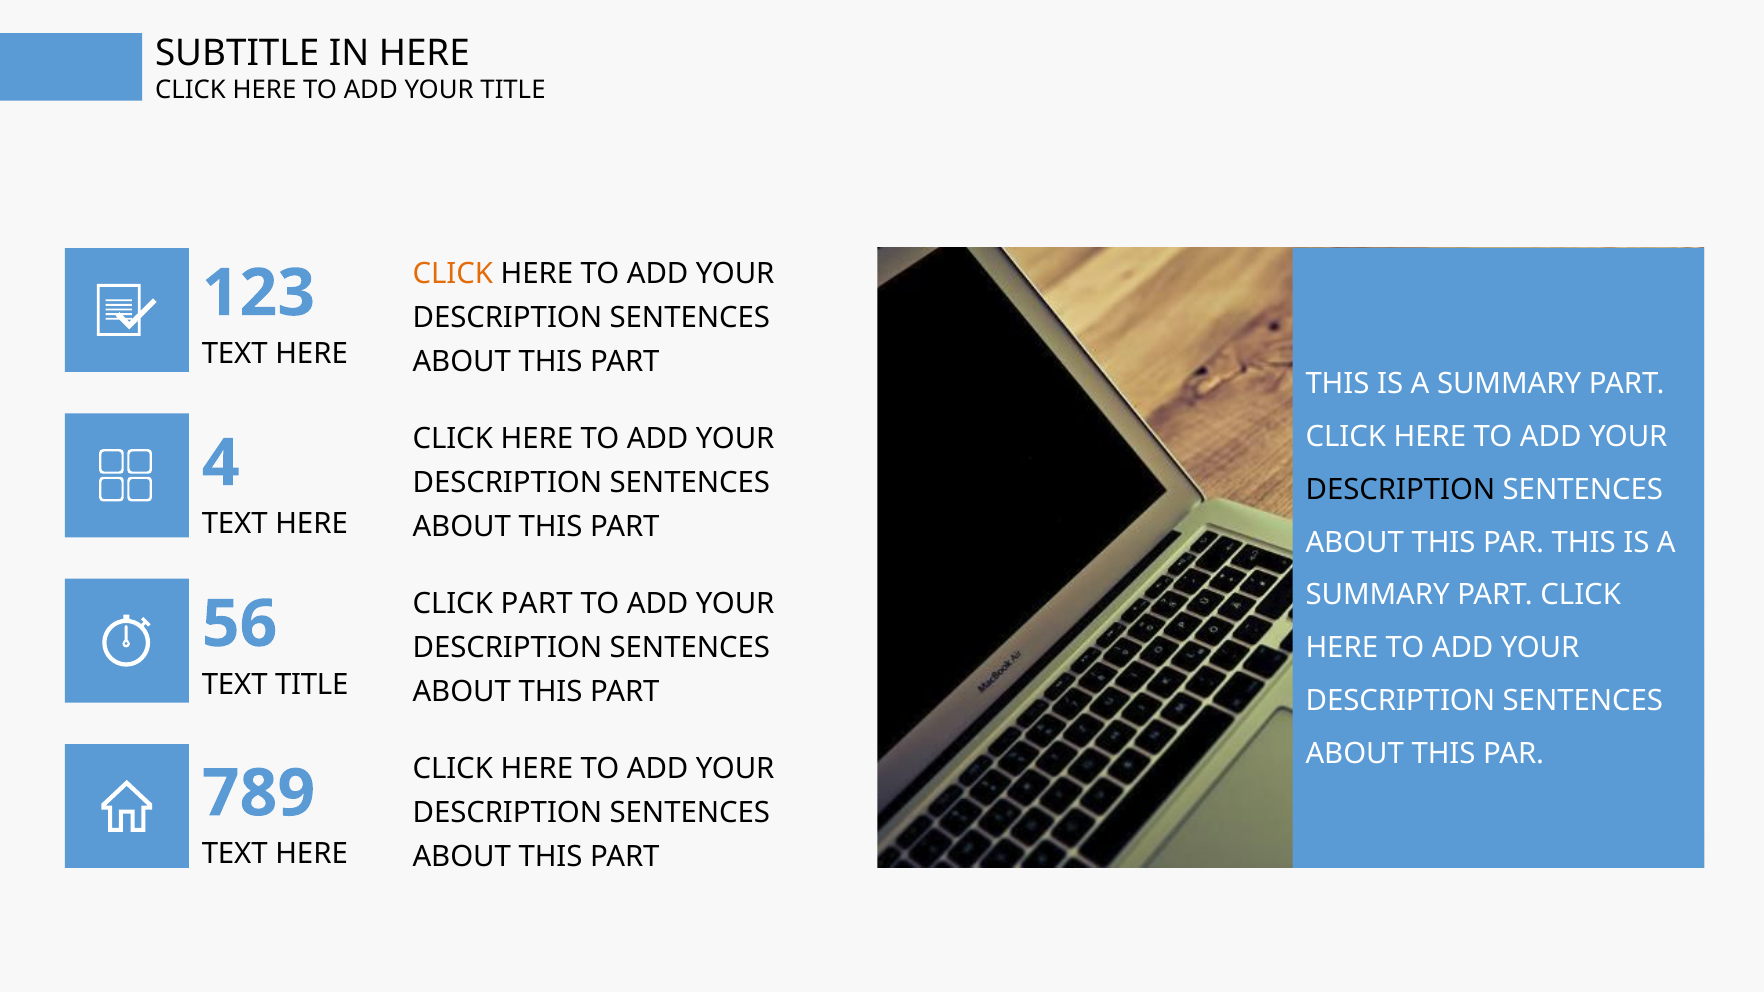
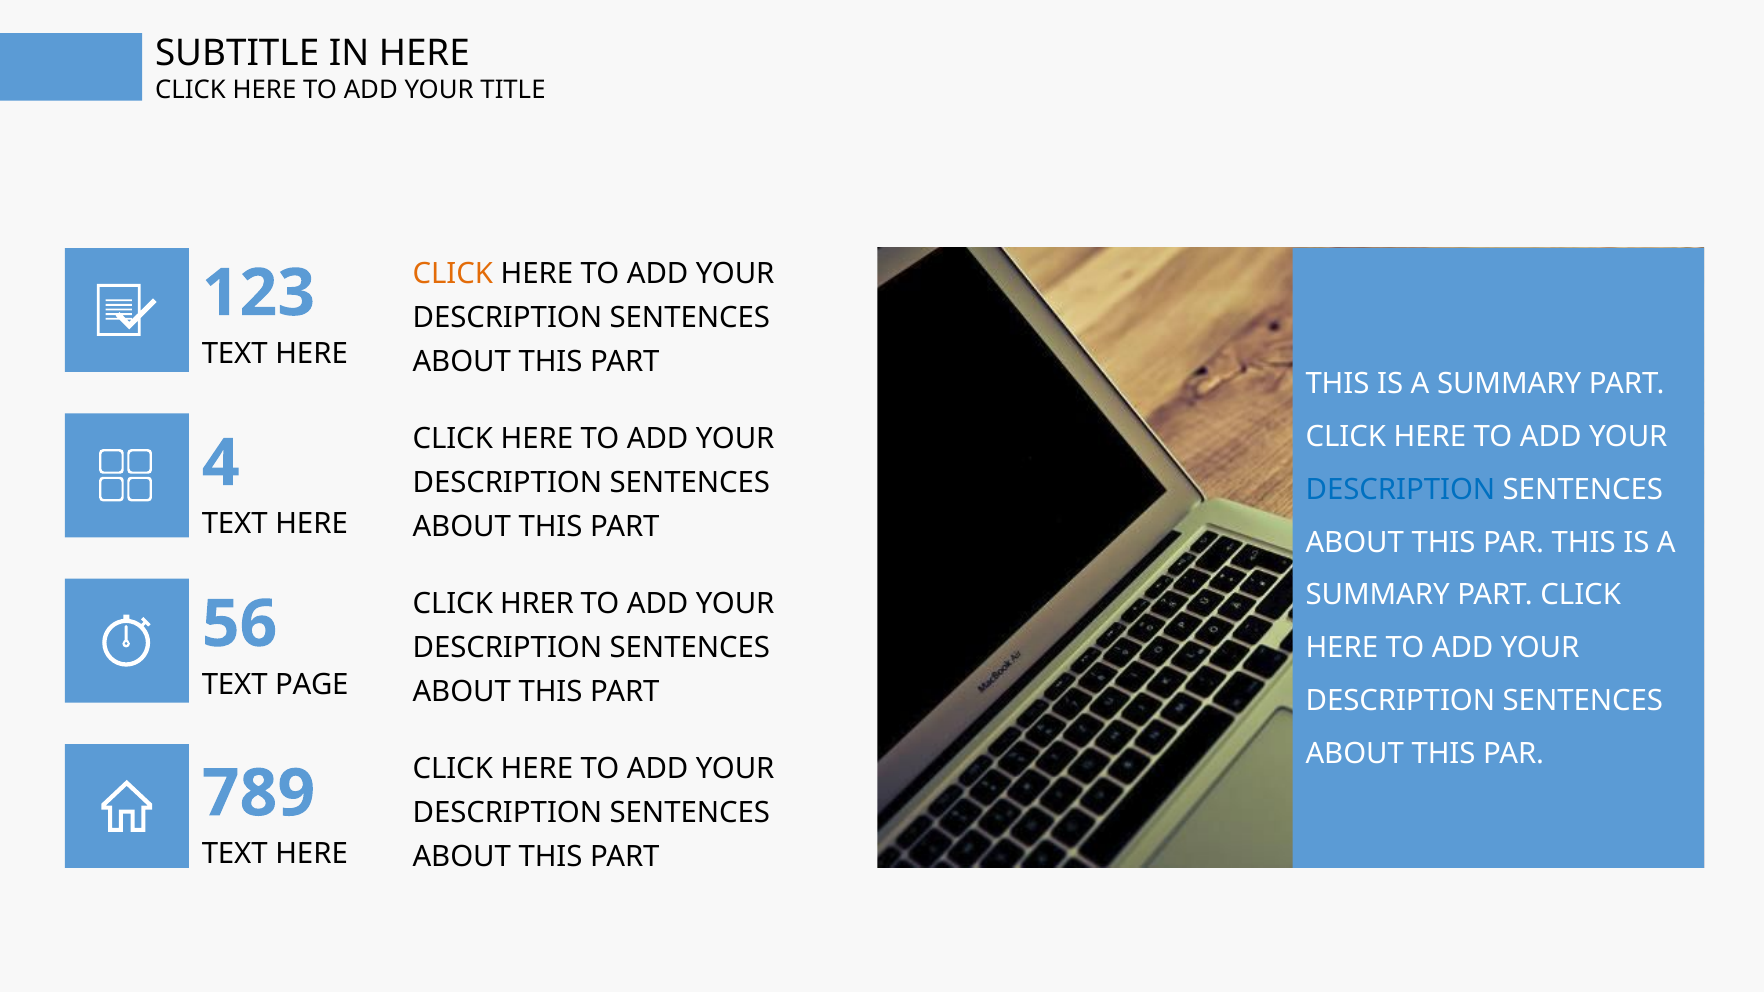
DESCRIPTION colour: black -> blue (1400, 490)
CLICK PART: PART -> HRER (537, 604)
TEXT TITLE: TITLE -> PAGE (312, 685)
